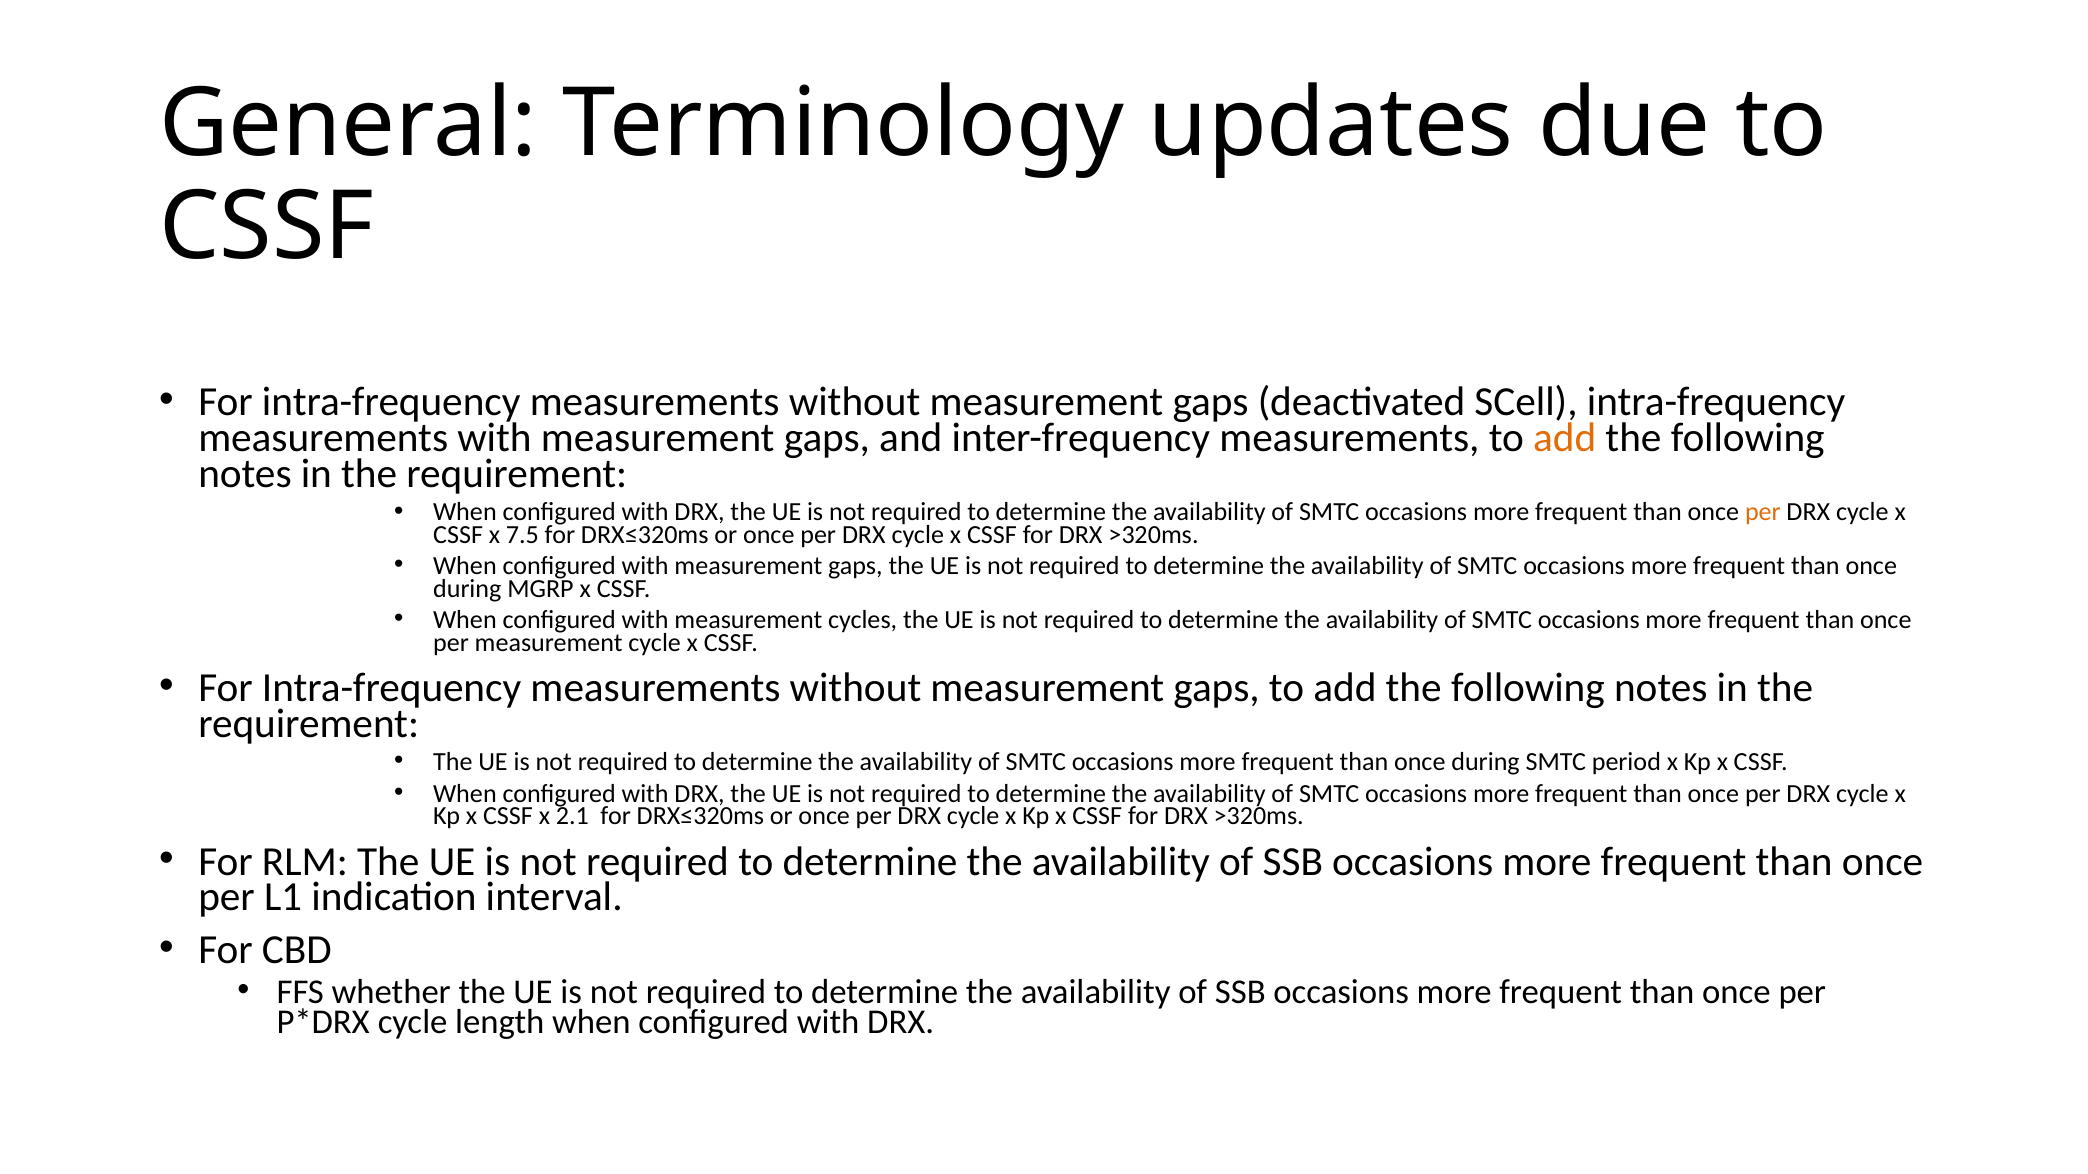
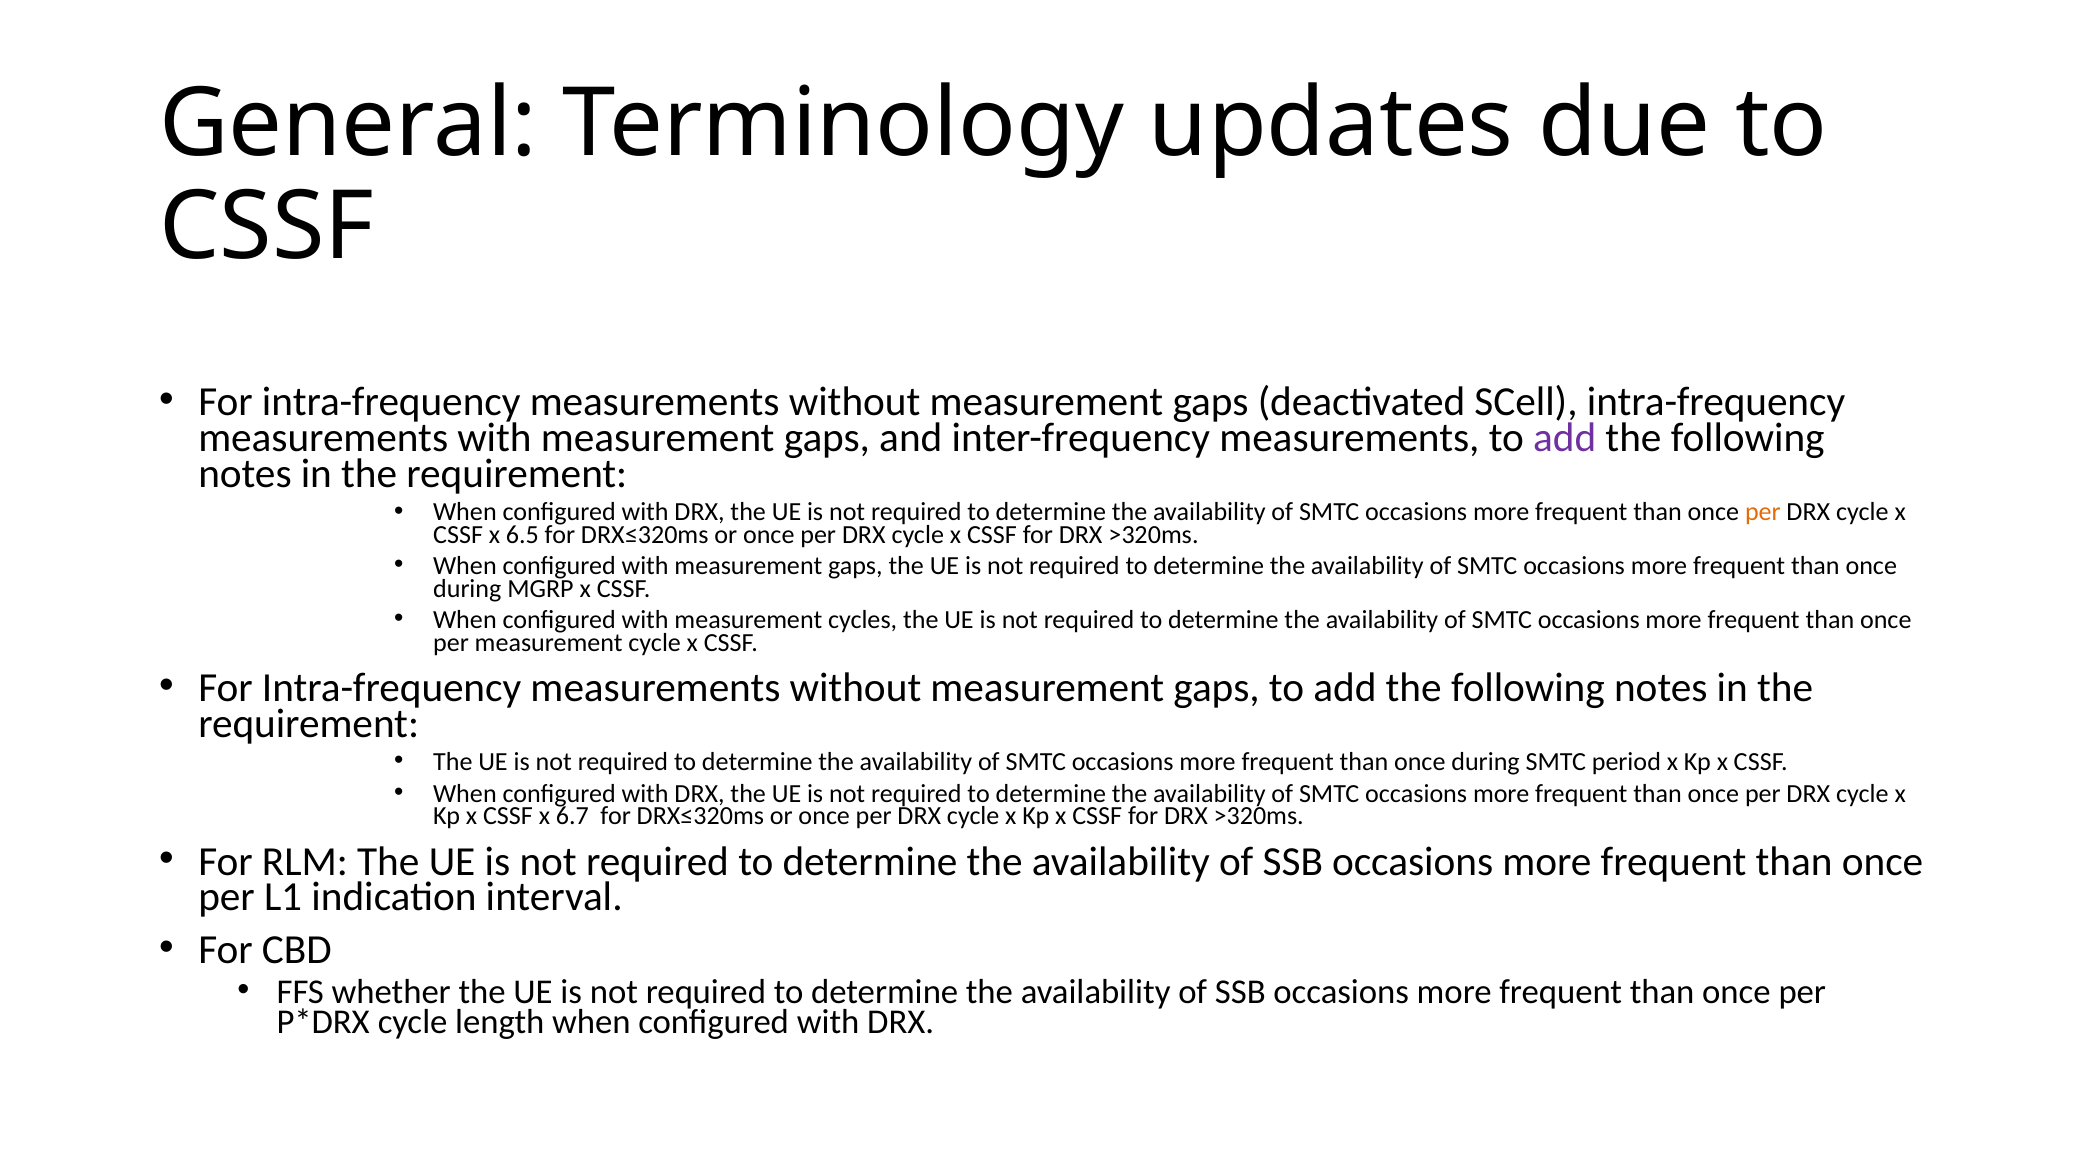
add colour: orange -> purple (1565, 438)
7.5: 7.5 -> 6.5 (522, 535)
2.1: 2.1 -> 6.7 (572, 816)
